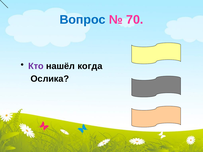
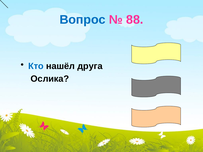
70: 70 -> 88 (135, 20)
Кто colour: purple -> blue (36, 66)
когда: когда -> друга (90, 66)
